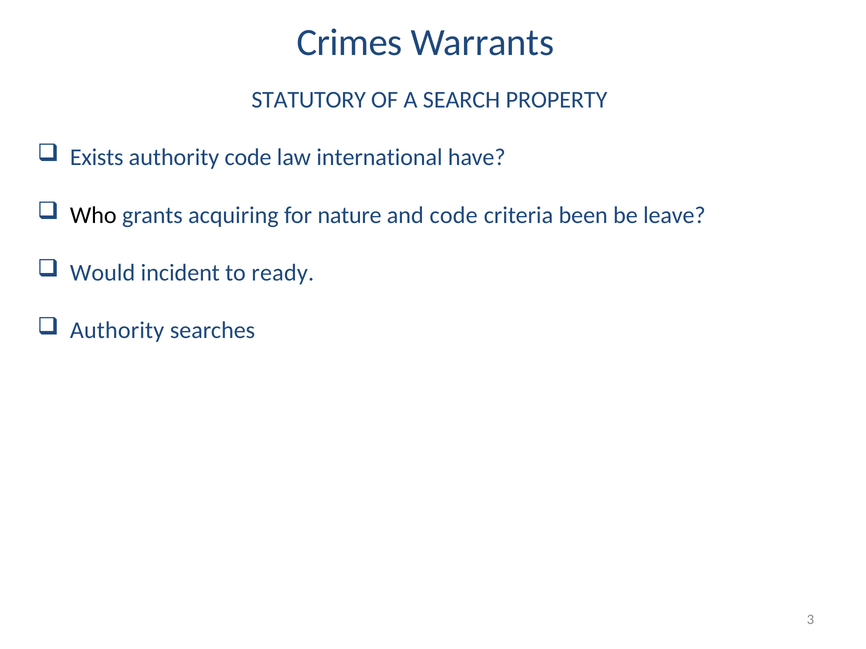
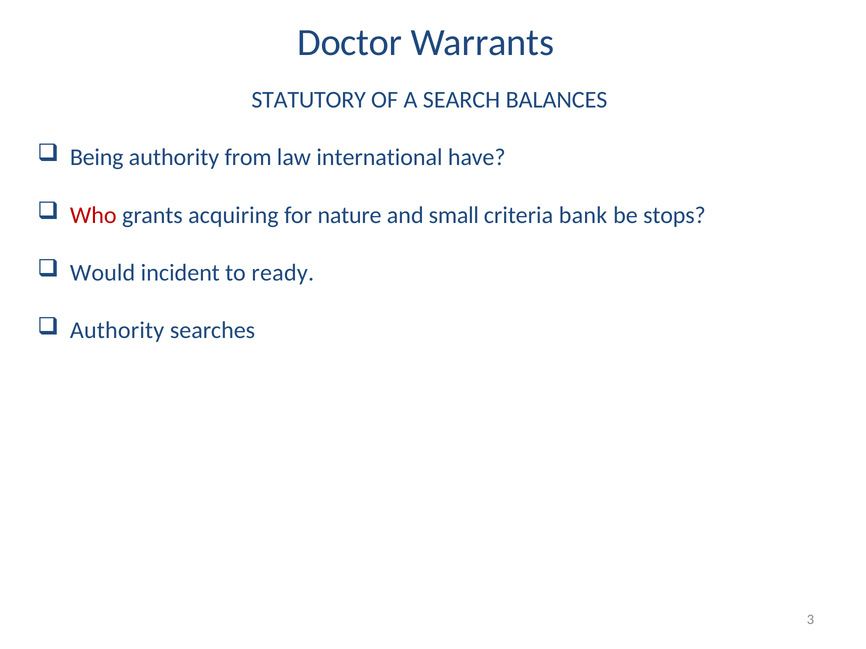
Crimes: Crimes -> Doctor (350, 43)
PROPERTY: PROPERTY -> BALANCES (557, 100)
Exists: Exists -> Being (97, 157)
authority code: code -> from (248, 157)
Who colour: black -> red (93, 215)
and code: code -> small (454, 215)
been: been -> bank (583, 215)
leave: leave -> stops (674, 215)
